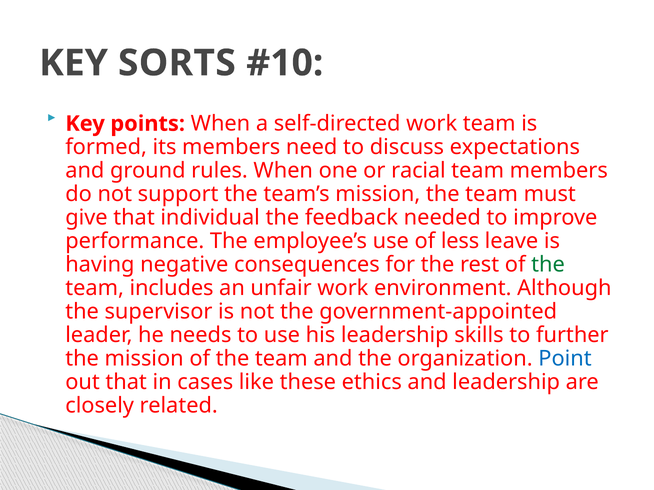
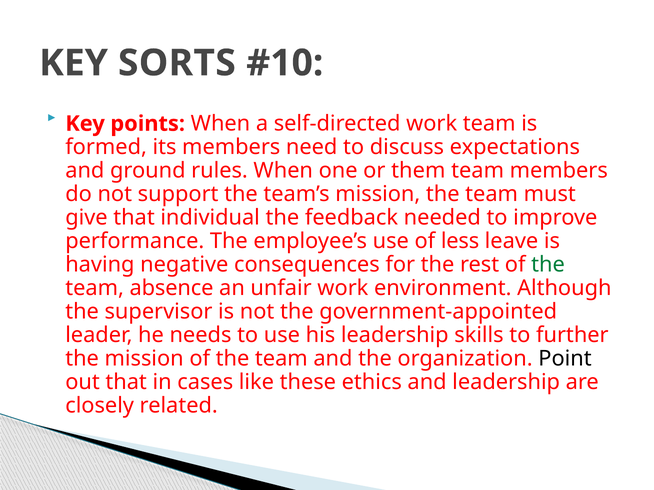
racial: racial -> them (418, 171)
includes: includes -> absence (172, 289)
Point colour: blue -> black (565, 359)
